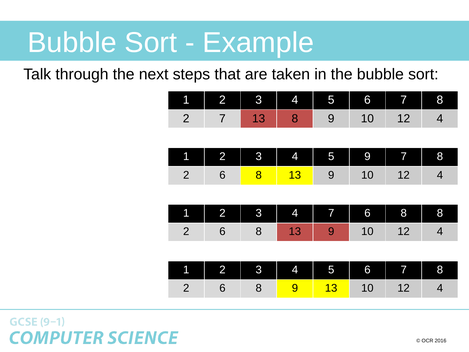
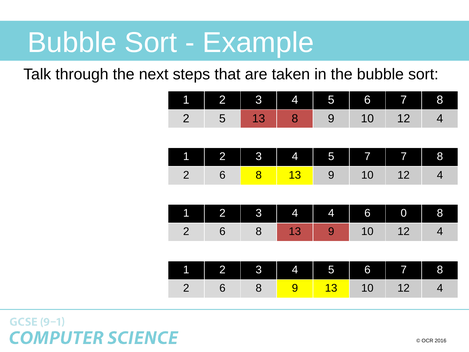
2 7: 7 -> 5 (222, 118)
5 9: 9 -> 7 (367, 156)
4 7: 7 -> 4 (331, 213)
8: 8 -> 0 (404, 213)
